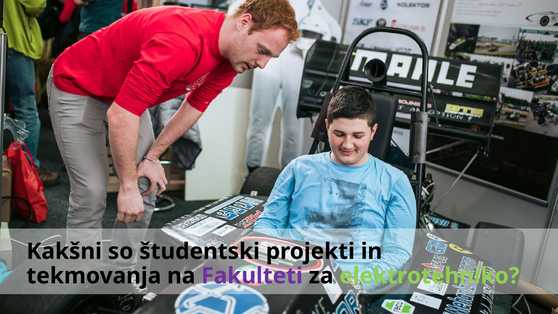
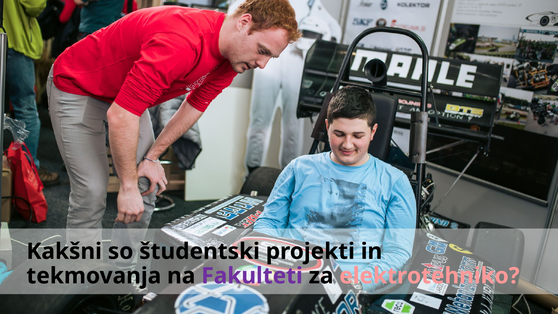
elektrotehniko colour: light green -> pink (429, 276)
